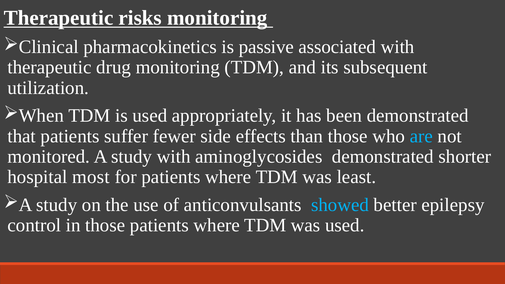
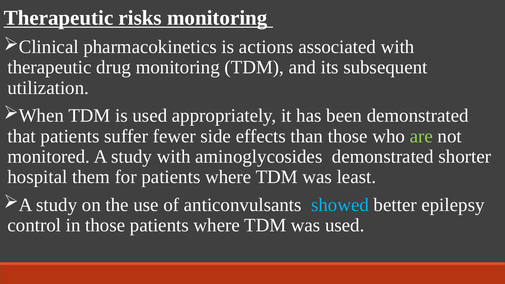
passive: passive -> actions (266, 47)
are colour: light blue -> light green (421, 136)
most: most -> them (91, 177)
